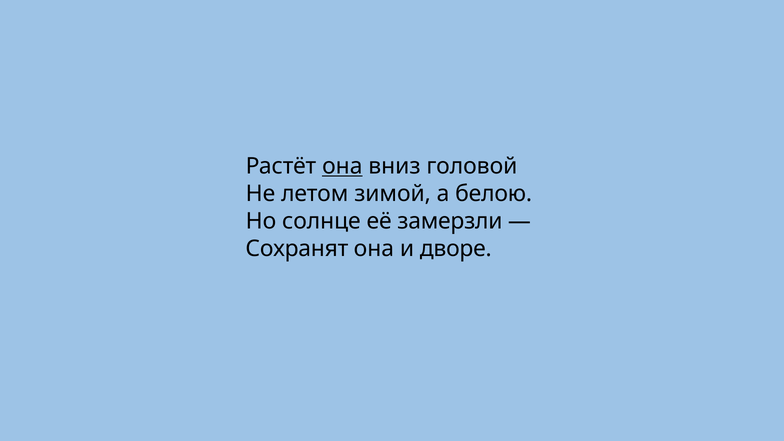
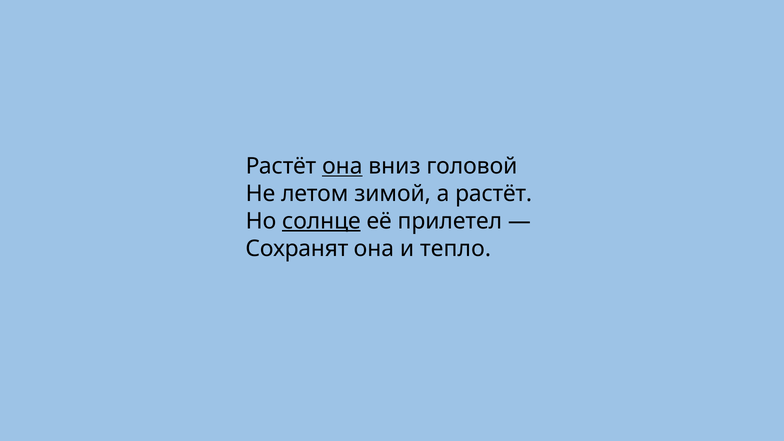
а белою: белою -> растёт (494, 194)
солнце underline: none -> present (321, 221)
замерзли: замерзли -> прилетел (450, 221)
дворе: дворе -> тепло (456, 249)
